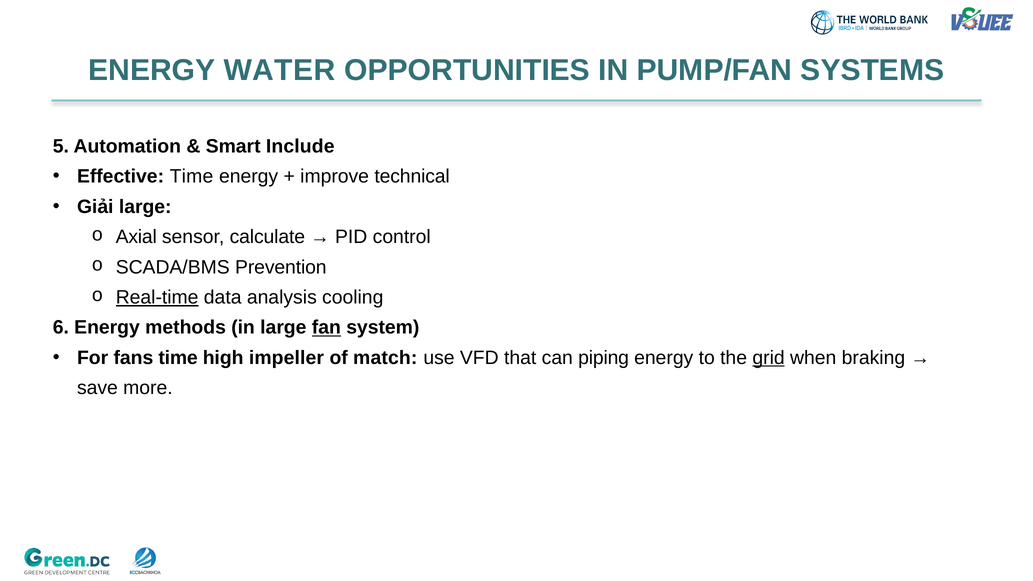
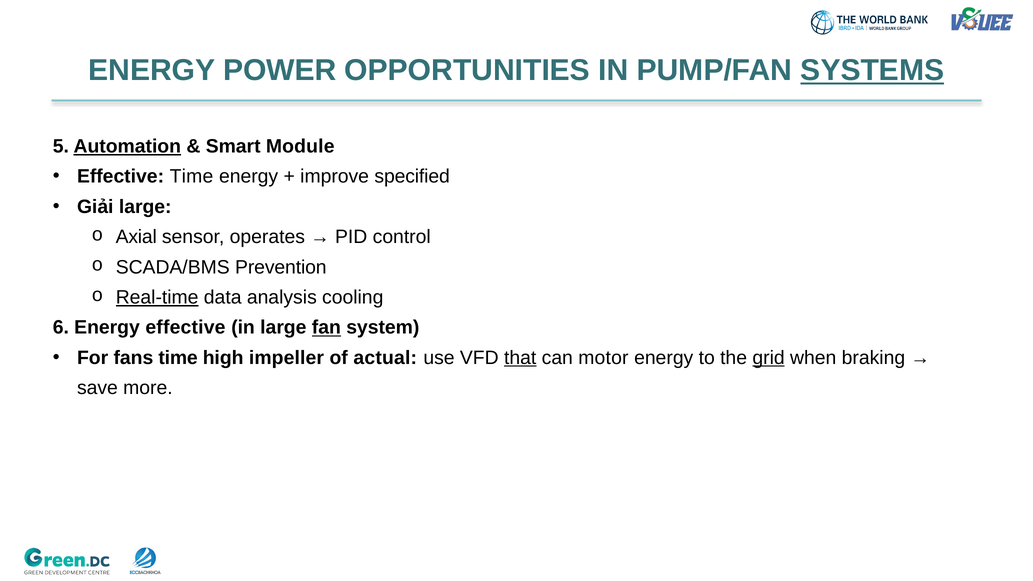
WATER: WATER -> POWER (280, 71)
SYSTEMS underline: none -> present (872, 71)
Automation underline: none -> present (127, 146)
Include: Include -> Module (300, 146)
technical: technical -> specified (412, 177)
calculate: calculate -> operates (267, 237)
Energy methods: methods -> effective (185, 328)
match: match -> actual (385, 358)
that underline: none -> present (520, 358)
piping: piping -> motor (603, 358)
